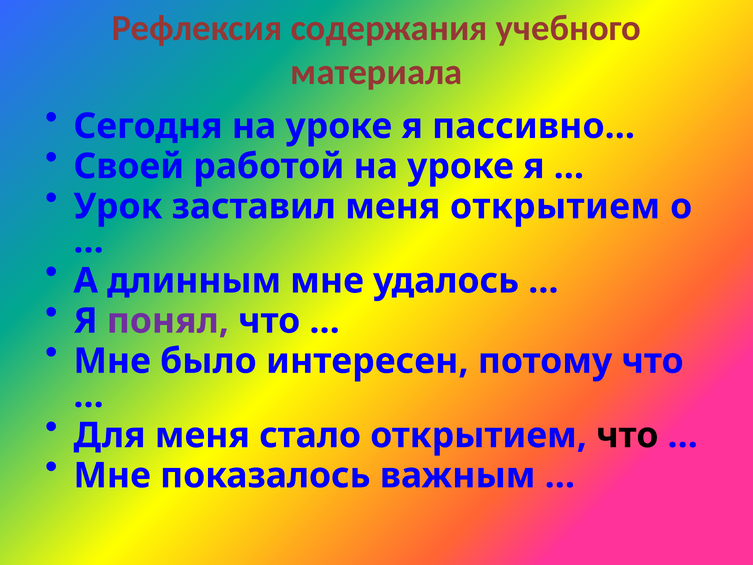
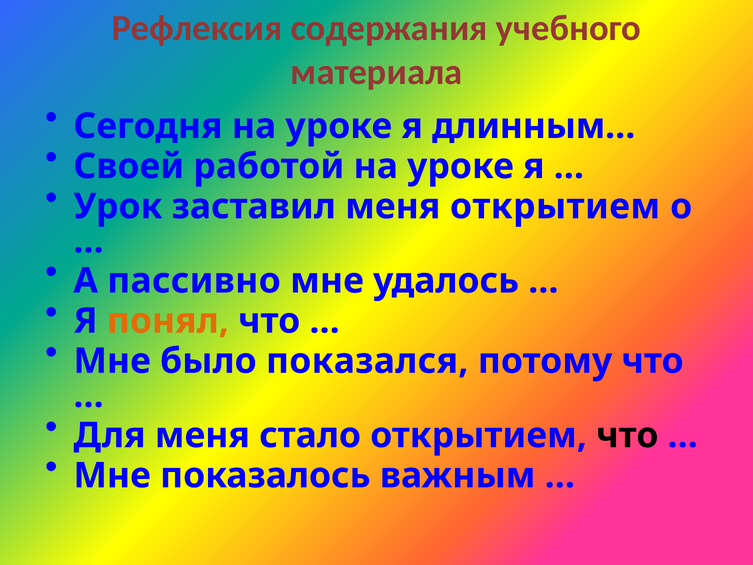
пассивно…: пассивно… -> длинным… (534, 126)
длинным: длинным -> пассивно (194, 281)
понял colour: purple -> orange (168, 321)
интересен: интересен -> показался (367, 361)
